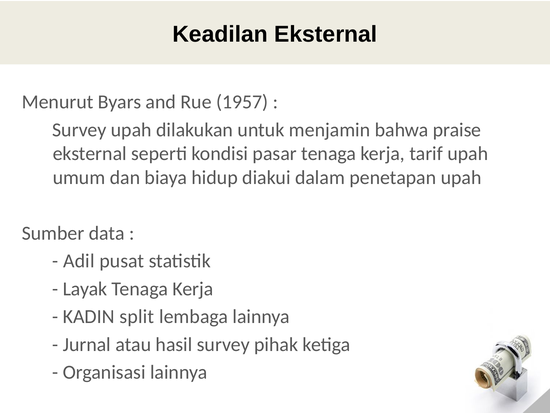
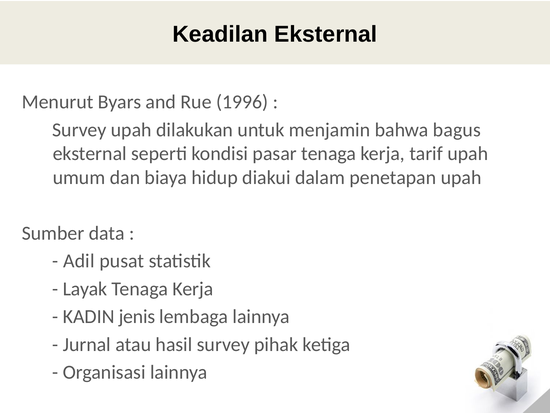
1957: 1957 -> 1996 (242, 102)
praise: praise -> bagus (457, 130)
split: split -> jenis (137, 316)
